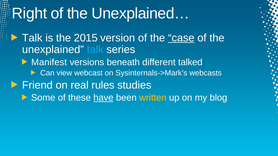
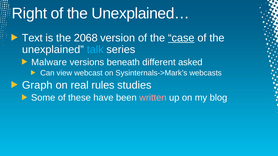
Talk: Talk -> Text (32, 38)
2015: 2015 -> 2068 (86, 38)
Manifest: Manifest -> Malware (49, 62)
talked: talked -> asked (190, 62)
Friend: Friend -> Graph (37, 85)
have underline: present -> none (103, 98)
written colour: yellow -> pink (153, 98)
